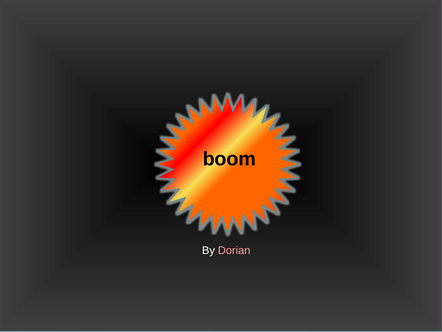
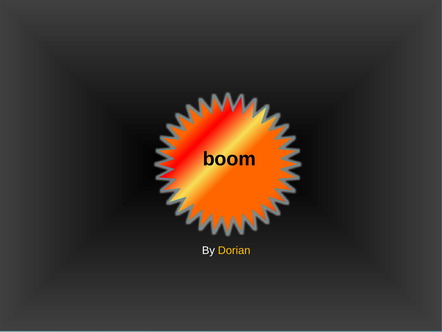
Dorian colour: pink -> yellow (234, 250)
